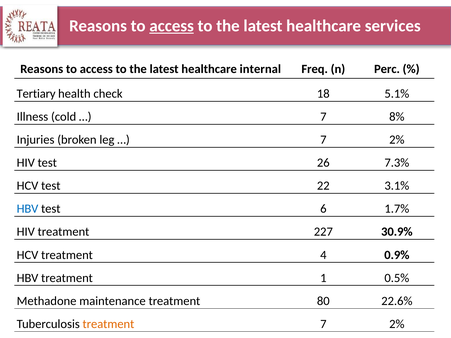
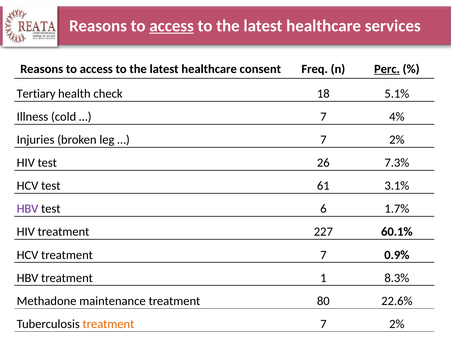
internal: internal -> consent (260, 69)
Perc underline: none -> present (387, 69)
8%: 8% -> 4% (397, 117)
22: 22 -> 61 (323, 186)
HBV colour: blue -> purple (28, 209)
30.9%: 30.9% -> 60.1% (397, 232)
HCV treatment 4: 4 -> 7 (323, 255)
0.5%: 0.5% -> 8.3% (397, 278)
